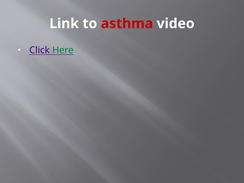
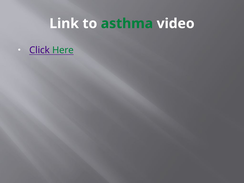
asthma colour: red -> green (127, 24)
